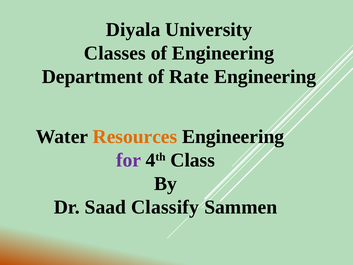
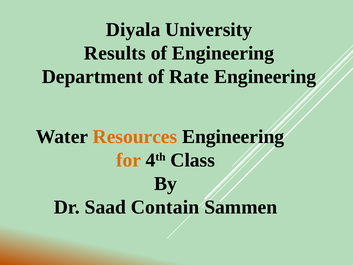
Classes: Classes -> Results (115, 53)
for colour: purple -> orange (129, 160)
Classify: Classify -> Contain (165, 207)
